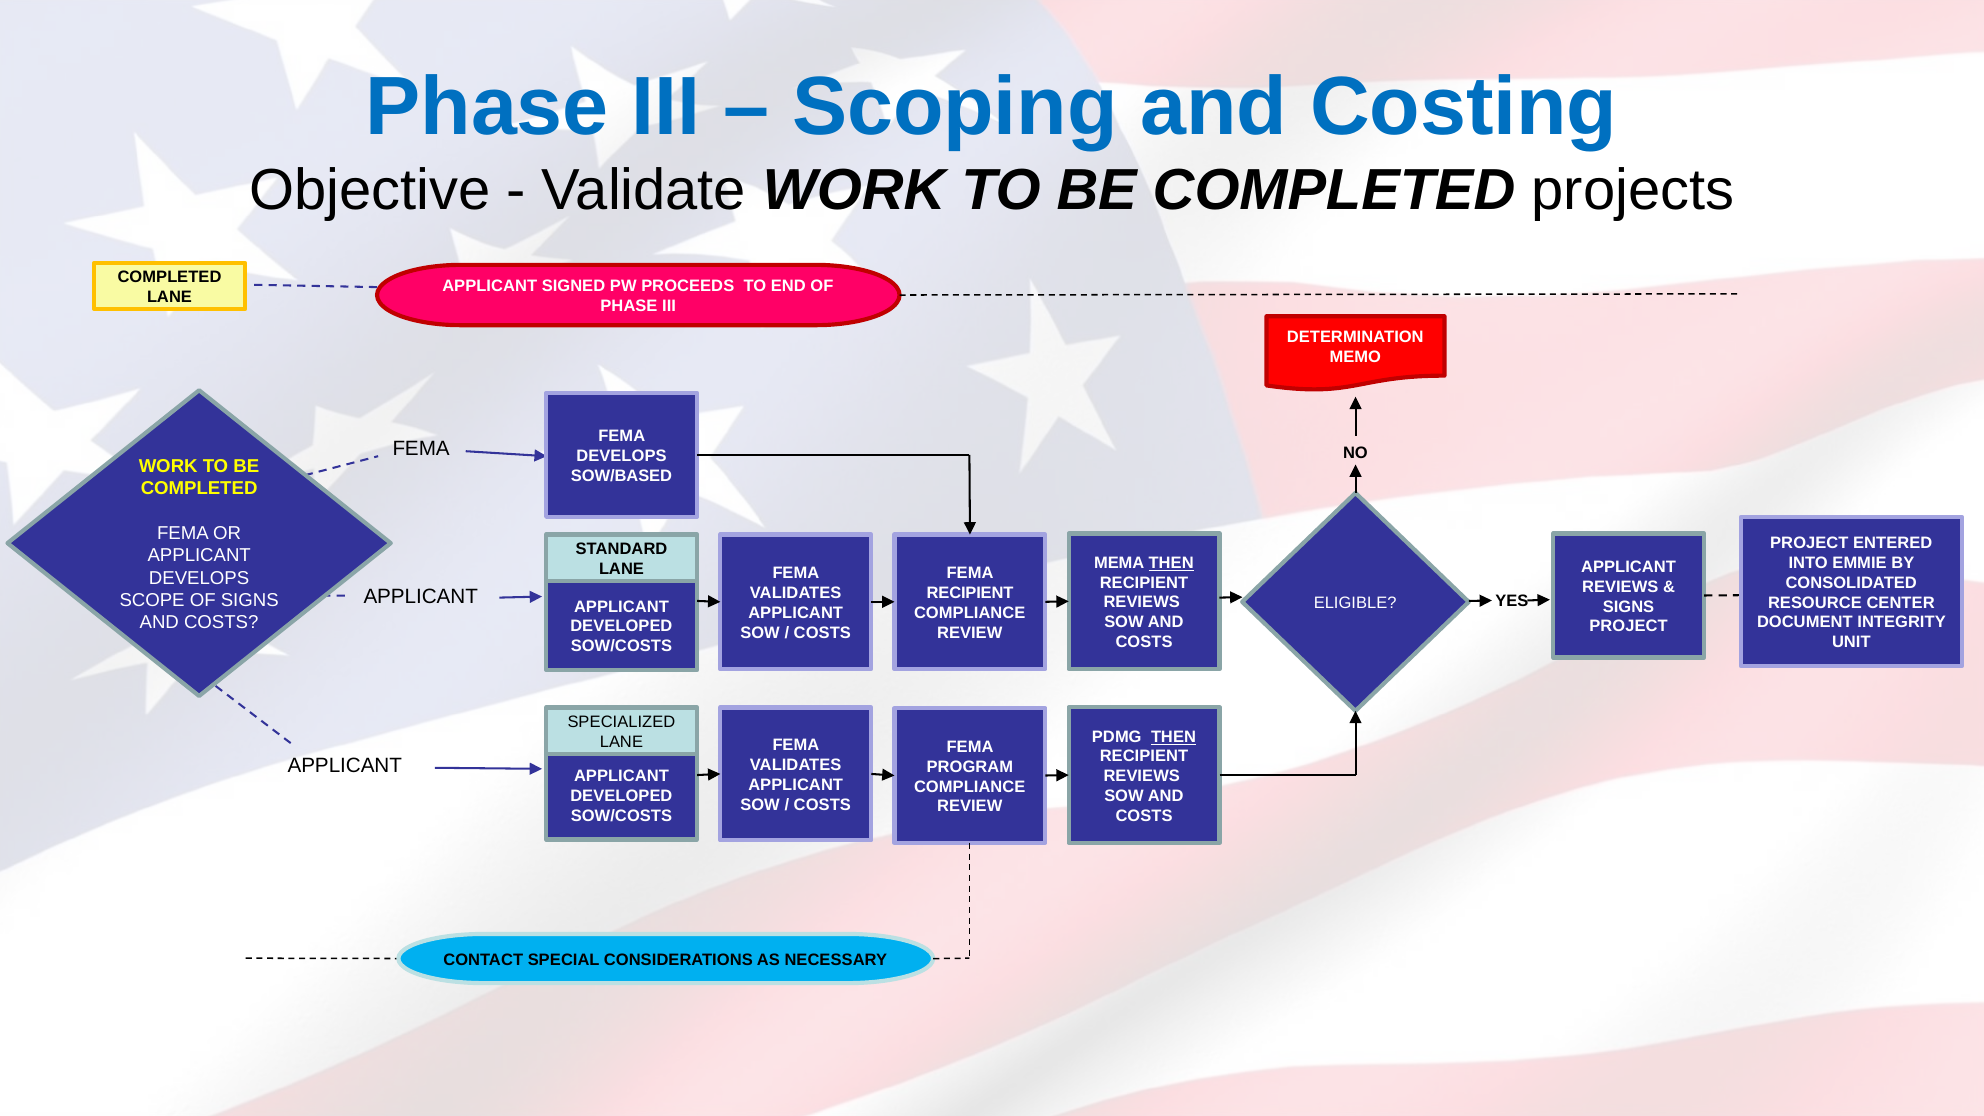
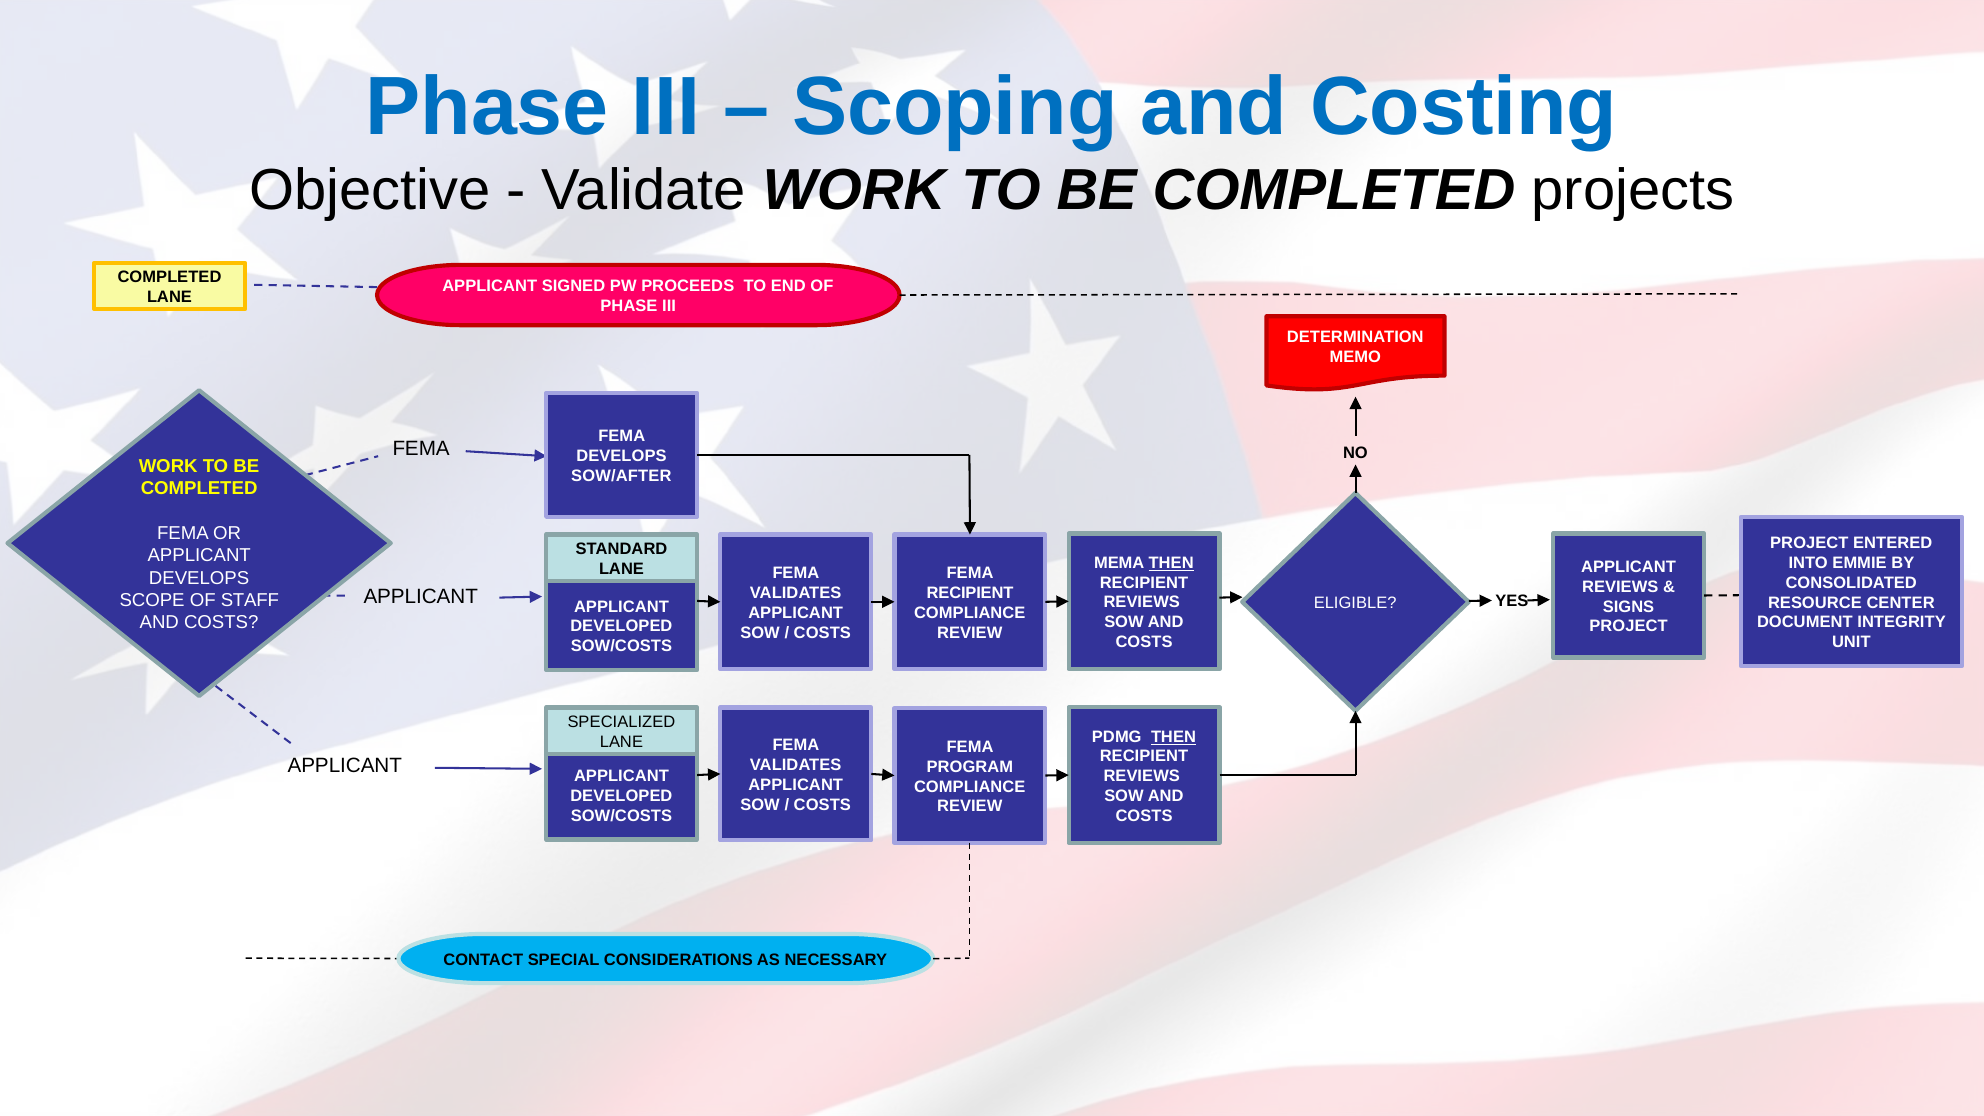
SOW/BASED: SOW/BASED -> SOW/AFTER (621, 476)
OF SIGNS: SIGNS -> STAFF (250, 600)
